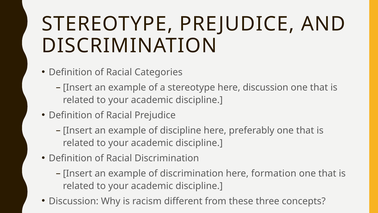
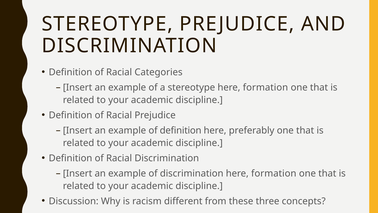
stereotype here discussion: discussion -> formation (265, 87)
of discipline: discipline -> definition (181, 130)
